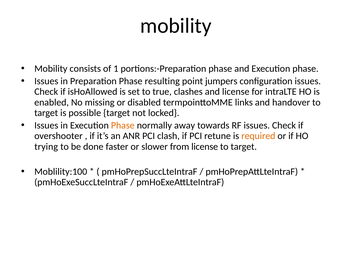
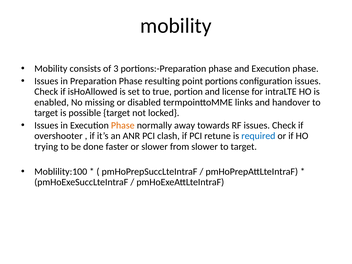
1: 1 -> 3 (116, 69)
jumpers: jumpers -> portions (221, 81)
clashes: clashes -> portion (188, 92)
required colour: orange -> blue (258, 136)
from license: license -> slower (205, 147)
